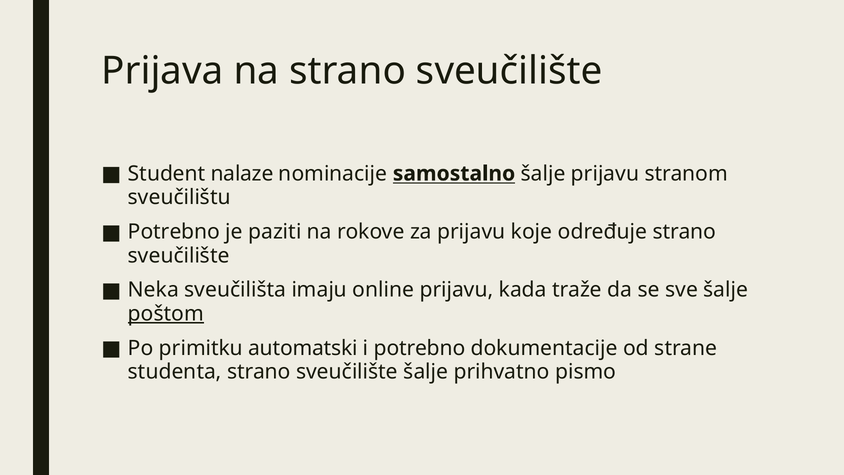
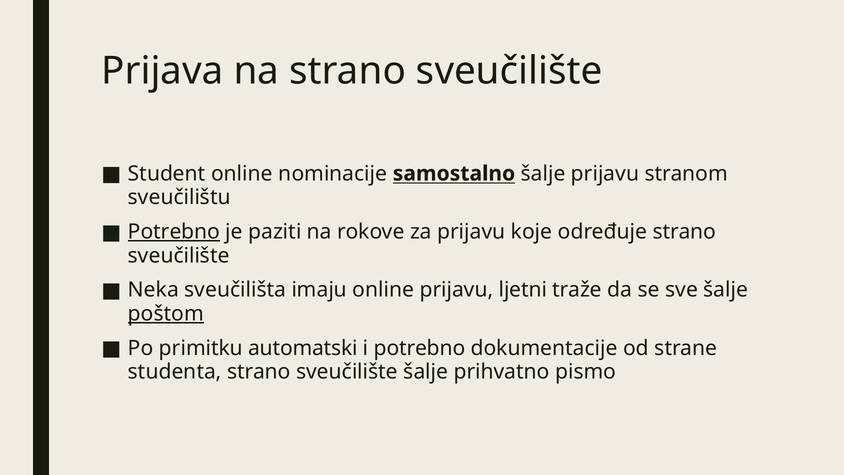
Student nalaze: nalaze -> online (242, 173)
Potrebno underline: none -> present (174, 232)
kada: kada -> ljetni (523, 290)
